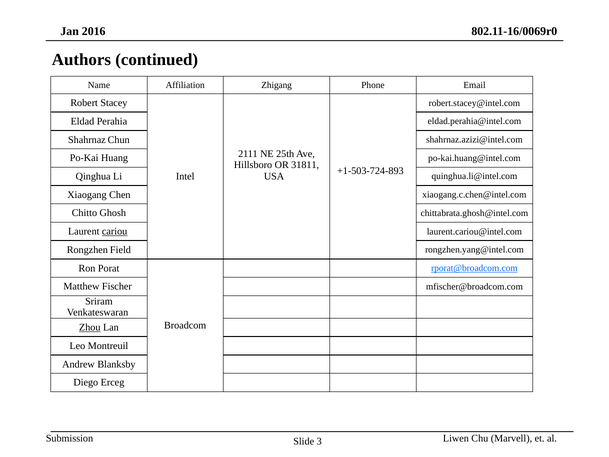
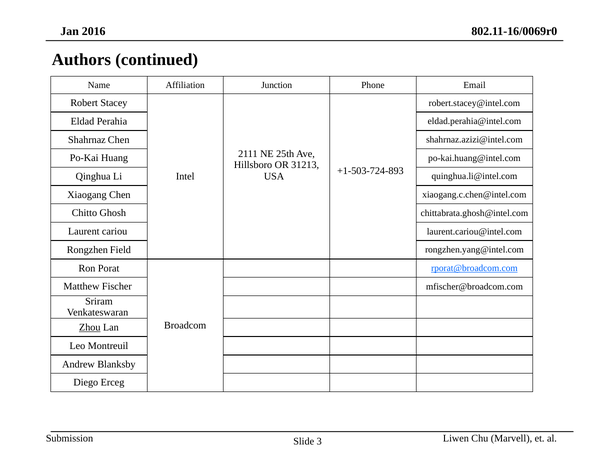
Zhigang: Zhigang -> Junction (277, 85)
Shahrnaz Chun: Chun -> Chen (119, 140)
31811: 31811 -> 31213 (305, 165)
cariou underline: present -> none (115, 231)
